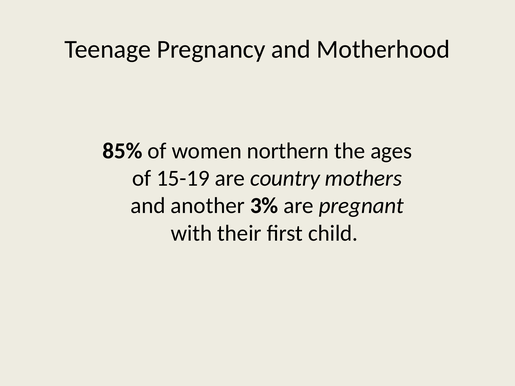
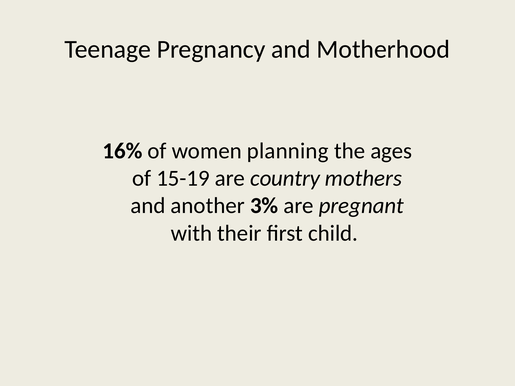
85%: 85% -> 16% (122, 151)
northern: northern -> planning (288, 151)
